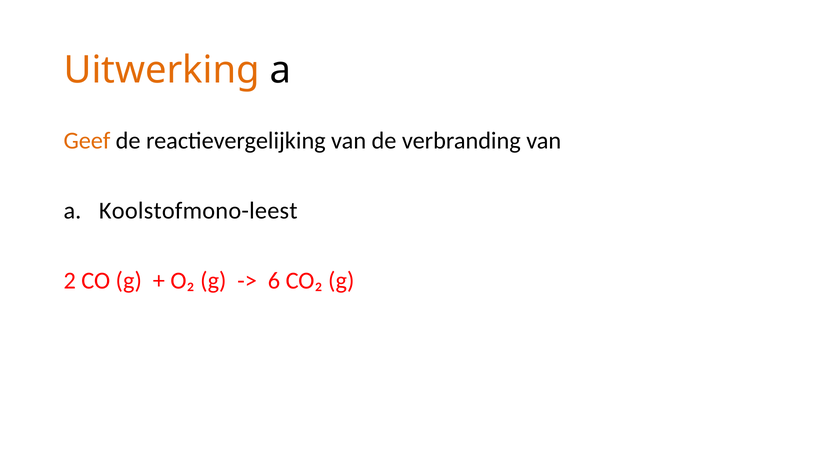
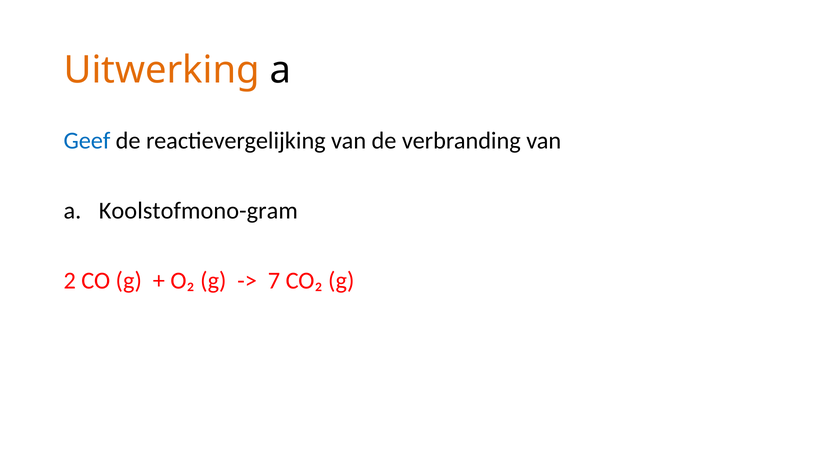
Geef colour: orange -> blue (87, 141)
Koolstofmono-leest: Koolstofmono-leest -> Koolstofmono-gram (198, 211)
6: 6 -> 7 (274, 281)
